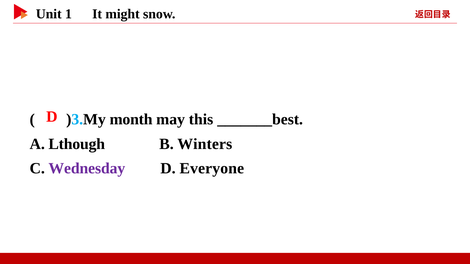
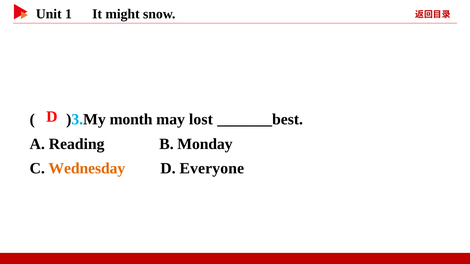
this: this -> lost (201, 120)
Lthough: Lthough -> Reading (77, 144)
Winters: Winters -> Monday (205, 144)
Wednesday colour: purple -> orange (87, 169)
